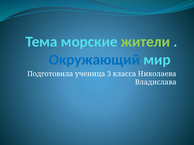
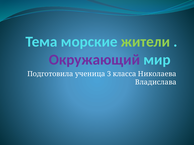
Окружающий colour: blue -> purple (94, 60)
